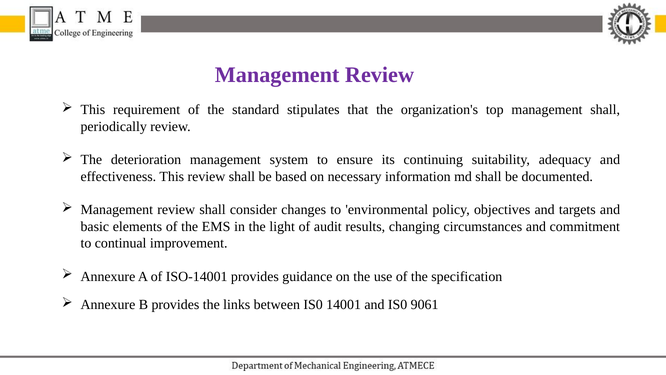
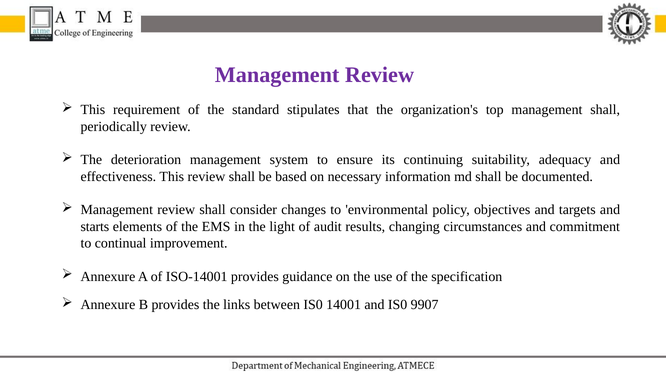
basic: basic -> starts (95, 226)
9061: 9061 -> 9907 (425, 305)
